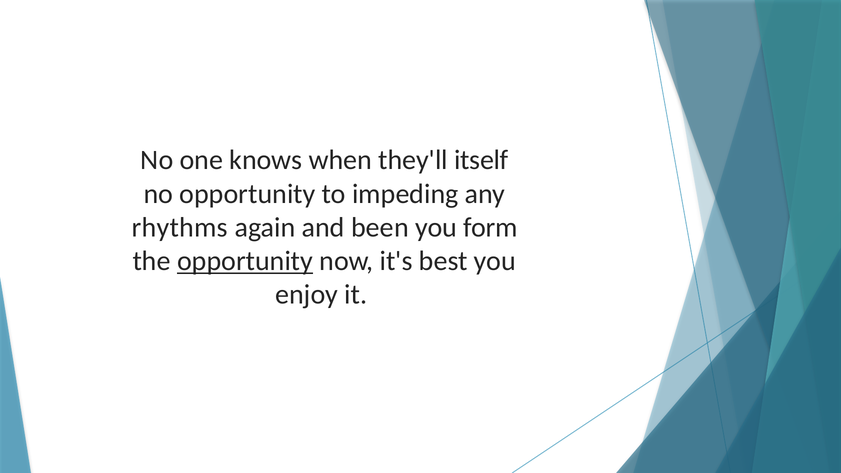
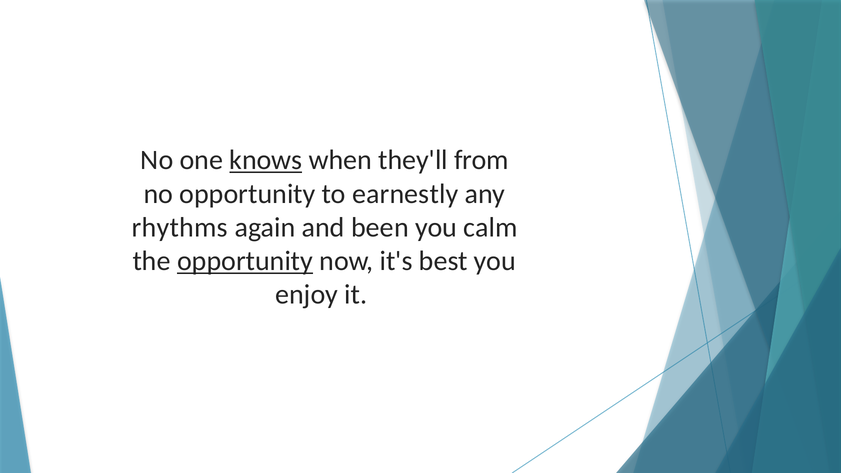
knows underline: none -> present (266, 160)
itself: itself -> from (481, 160)
impeding: impeding -> earnestly (405, 194)
form: form -> calm (490, 227)
